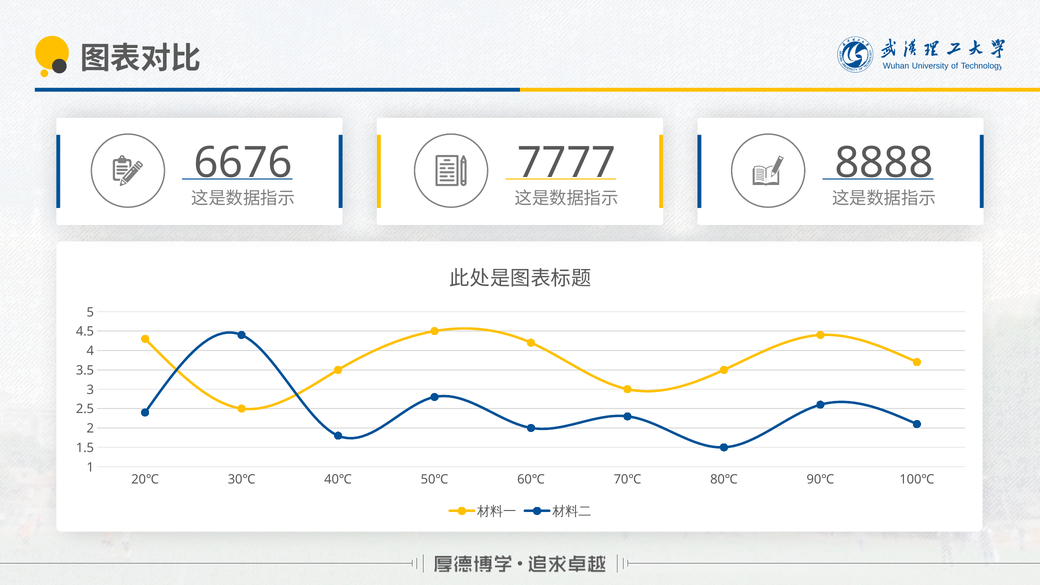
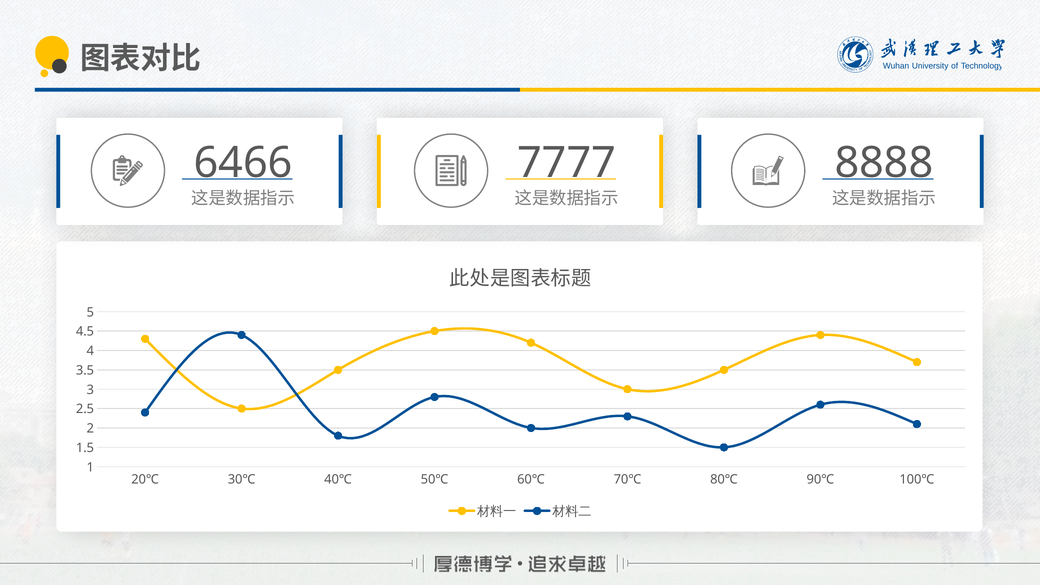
6676: 6676 -> 6466 (243, 163)
